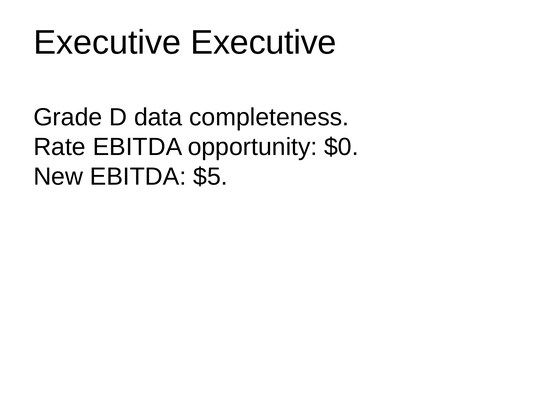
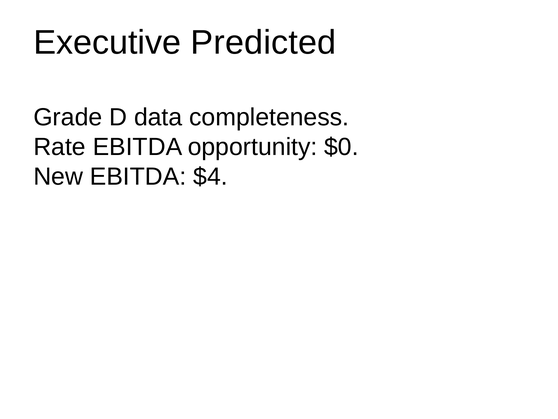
Executive Executive: Executive -> Predicted (263, 42)
$5: $5 -> $4 (211, 177)
